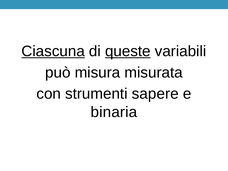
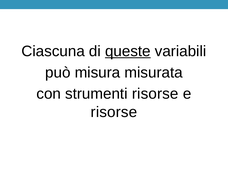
Ciascuna underline: present -> none (53, 51)
strumenti sapere: sapere -> risorse (155, 94)
binaria: binaria -> risorse (114, 112)
